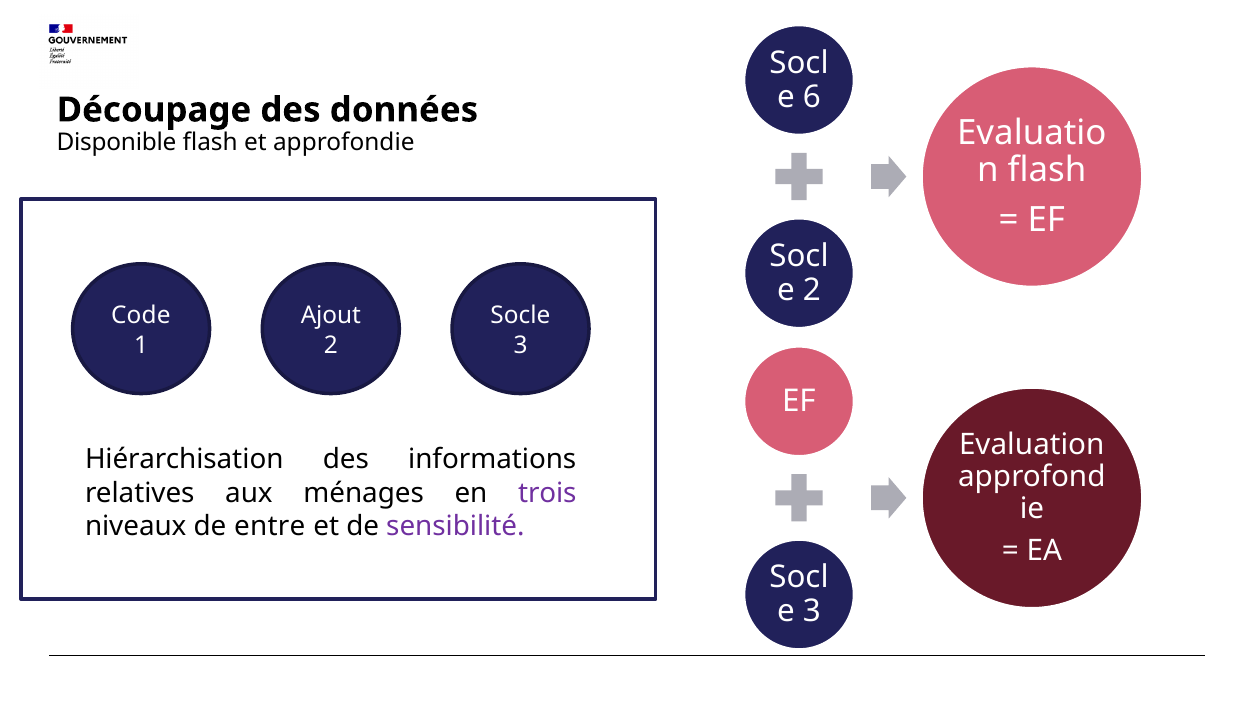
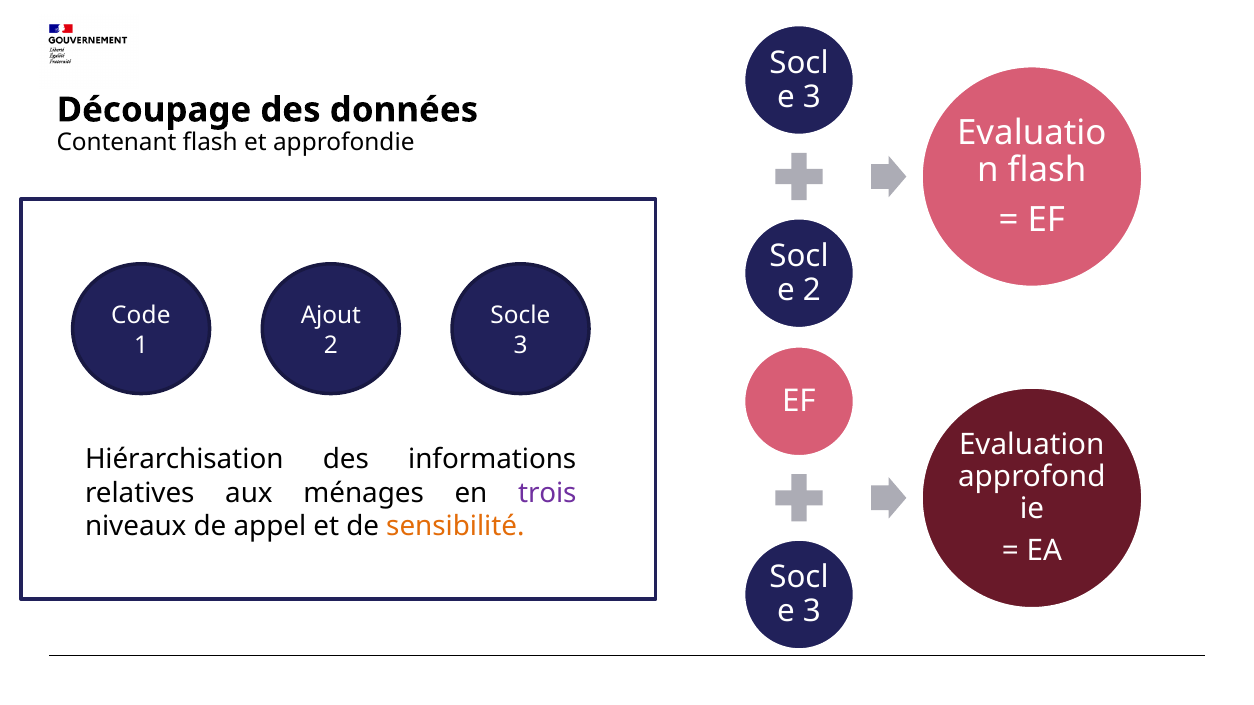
6: 6 -> 3 (812, 97)
Disponible: Disponible -> Contenant (116, 142)
entre: entre -> appel (270, 527)
sensibilité colour: purple -> orange (455, 527)
